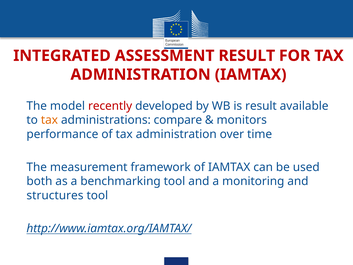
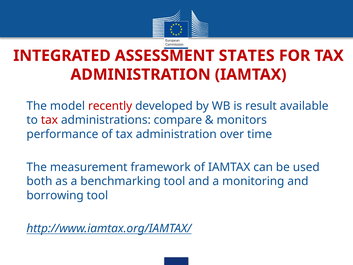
ASSESSMENT RESULT: RESULT -> STATES (247, 56)
tax colour: orange -> red (49, 120)
structures: structures -> borrowing (55, 195)
